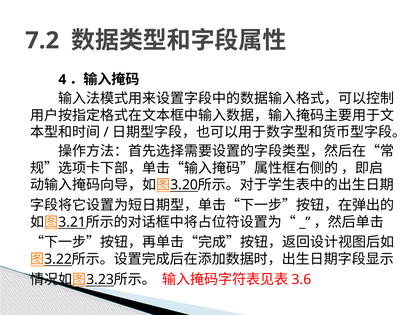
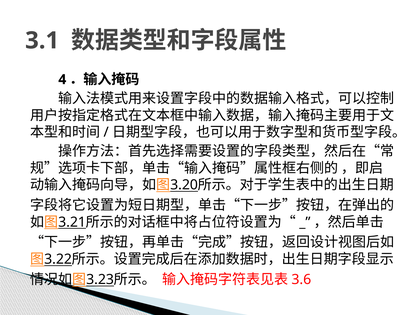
7.2: 7.2 -> 3.1 (42, 41)
